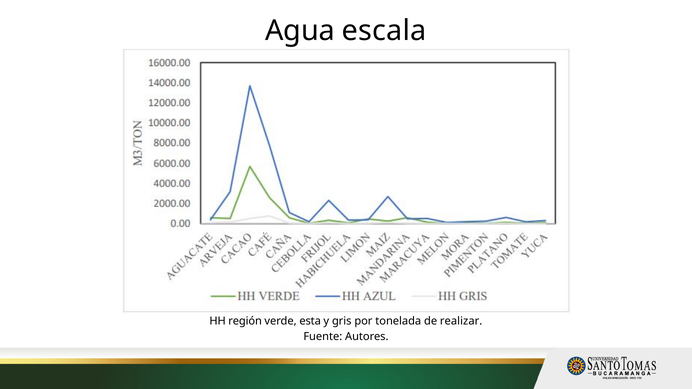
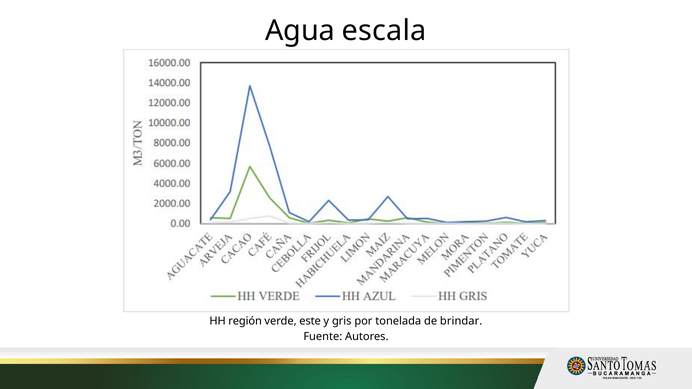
esta: esta -> este (310, 321)
realizar: realizar -> brindar (461, 321)
